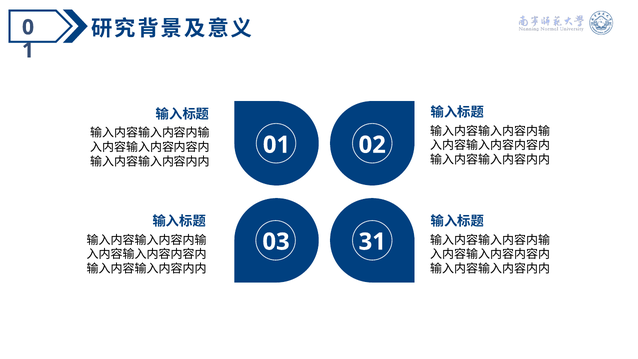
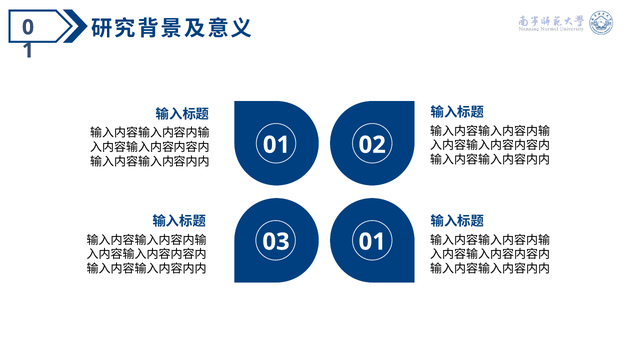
03 31: 31 -> 01 (372, 242)
